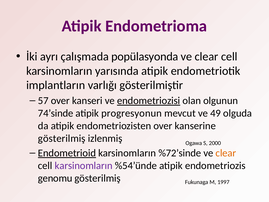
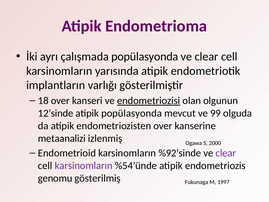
57: 57 -> 18 (43, 101)
74’sinde: 74’sinde -> 12’sinde (56, 113)
atipik progresyonun: progresyonun -> popülasyonda (132, 113)
49: 49 -> 99 (216, 113)
gösterilmiş: gösterilmiş -> metaanalizi (62, 138)
Endometrioid underline: present -> none (67, 153)
%72’sinde: %72’sinde -> %92’sinde (180, 153)
clear colour: orange -> purple (226, 153)
